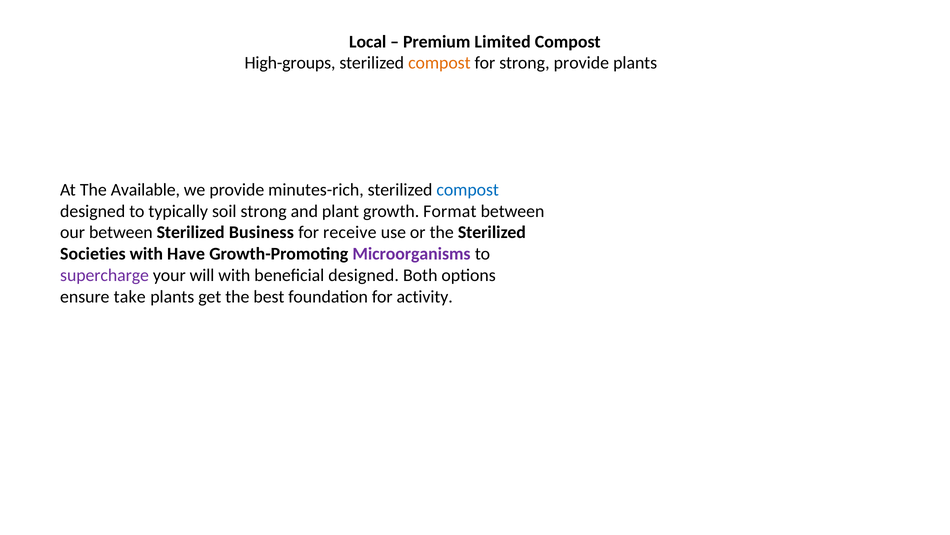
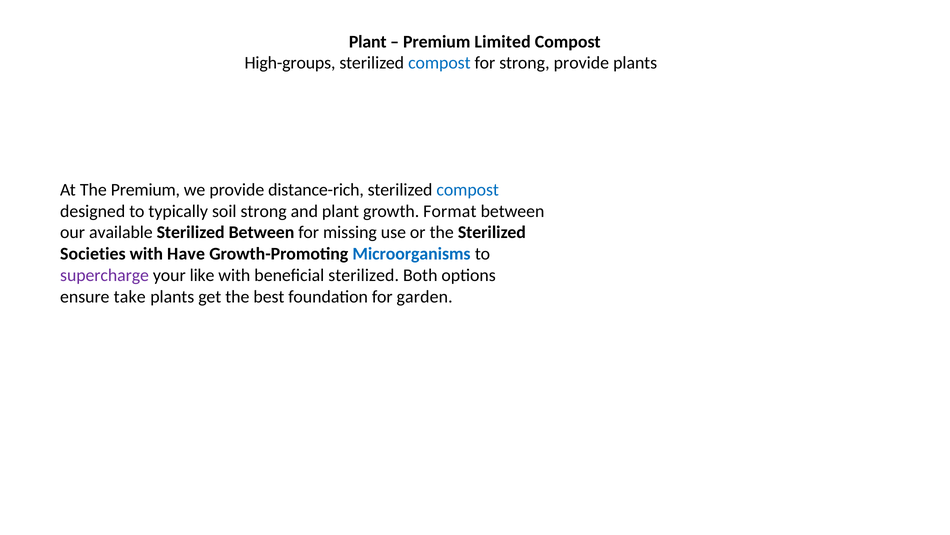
Local: Local -> Plant (368, 42)
compost colour: orange -> blue (439, 63)
The Available: Available -> Premium (145, 189)
minutes-rich: minutes-rich -> distance-rich (316, 189)
our between: between -> available (121, 232)
Sterilized Business: Business -> Between (262, 232)
receive: receive -> missing (350, 232)
Microorganisms colour: purple -> blue (411, 254)
will: will -> like (202, 275)
beneficial designed: designed -> sterilized (364, 275)
activity: activity -> garden (425, 296)
